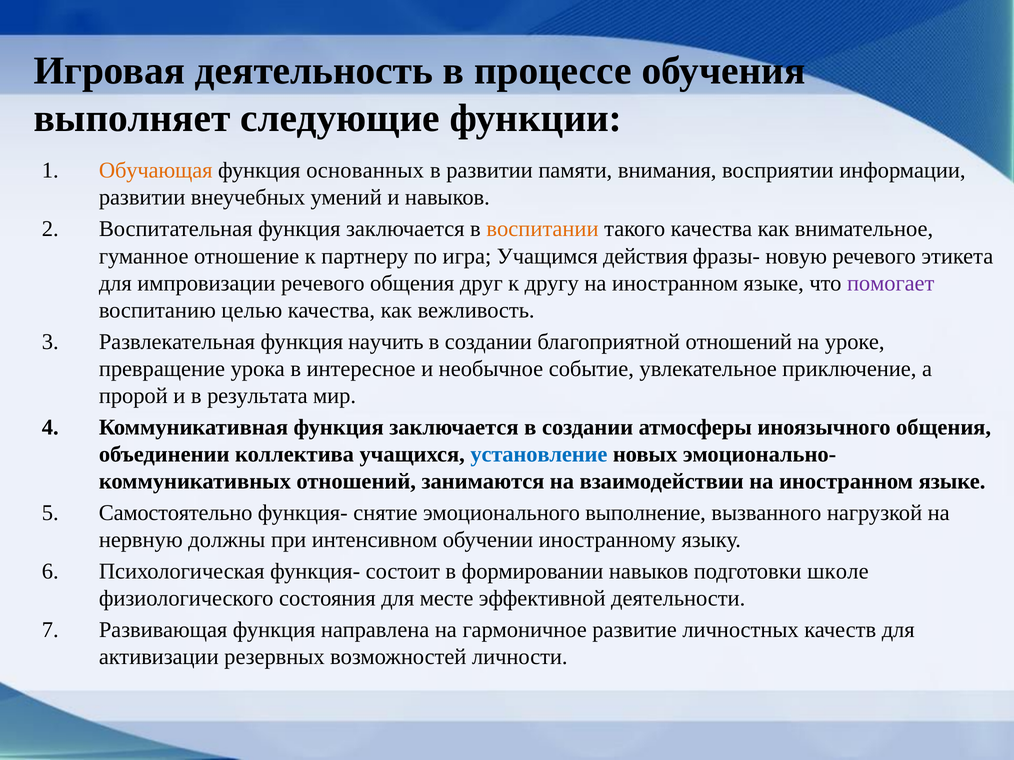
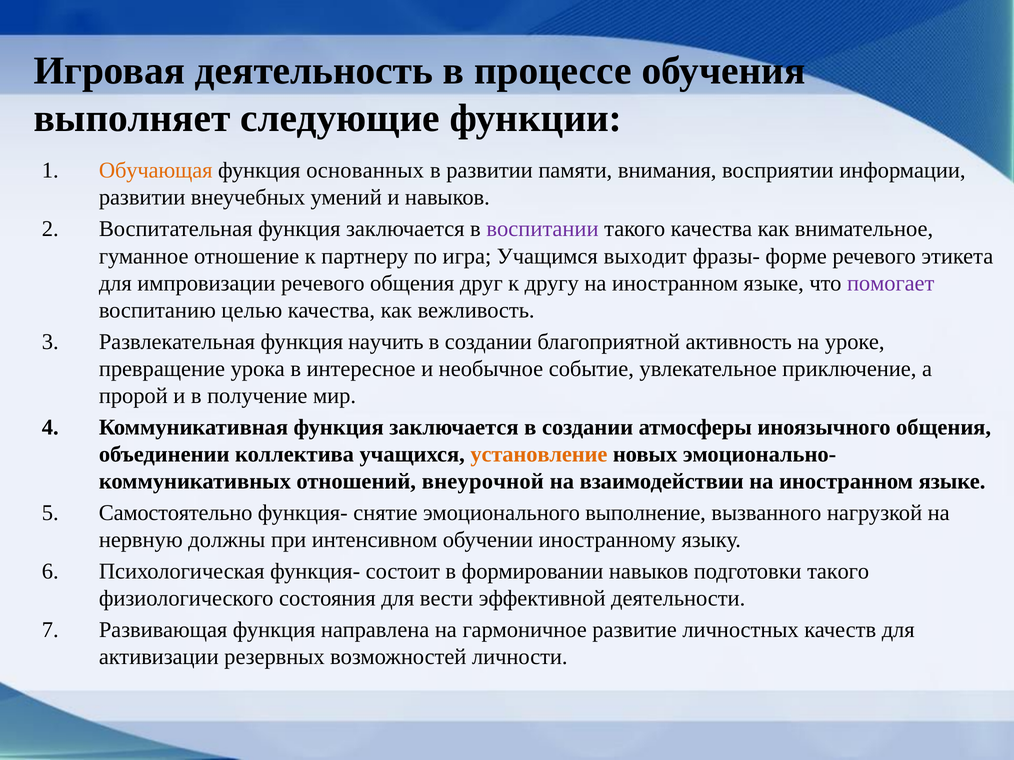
воспитании colour: orange -> purple (543, 229)
действия: действия -> выходит (645, 256)
новую: новую -> форме (796, 256)
благоприятной отношений: отношений -> активность (739, 342)
результата: результата -> получение (257, 396)
установление colour: blue -> orange (539, 454)
занимаются: занимаются -> внеурочной (483, 481)
подготовки школе: школе -> такого (838, 572)
месте: месте -> вести (446, 599)
